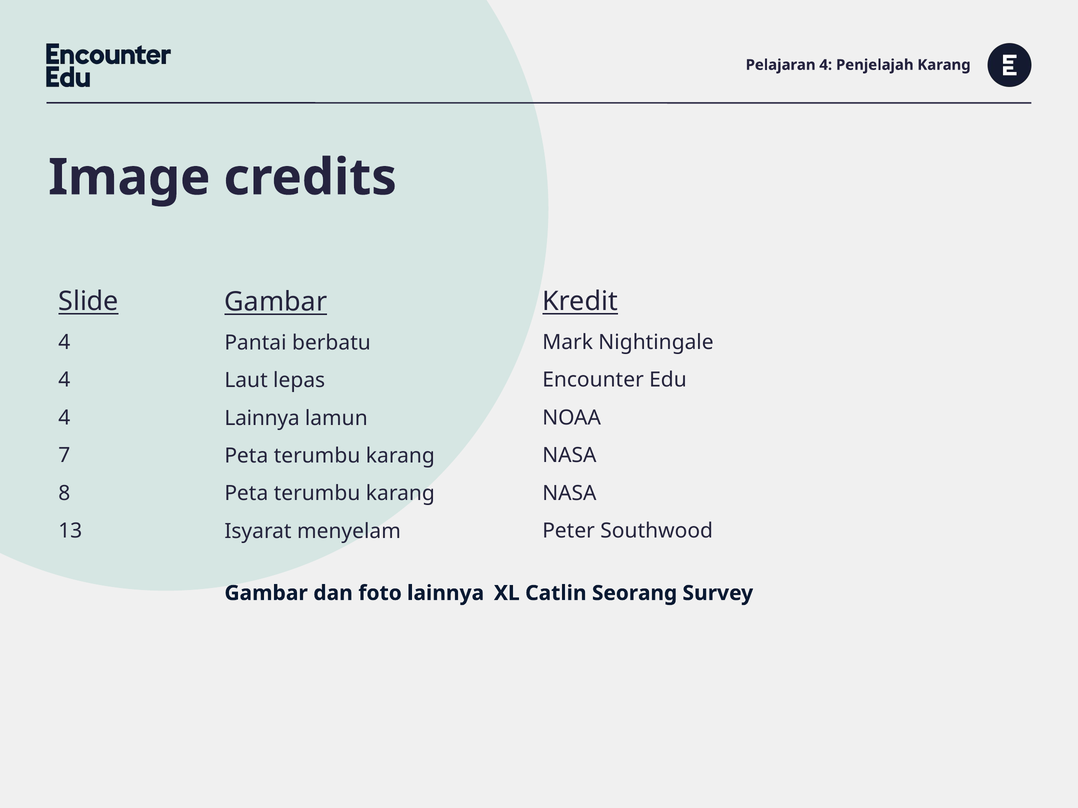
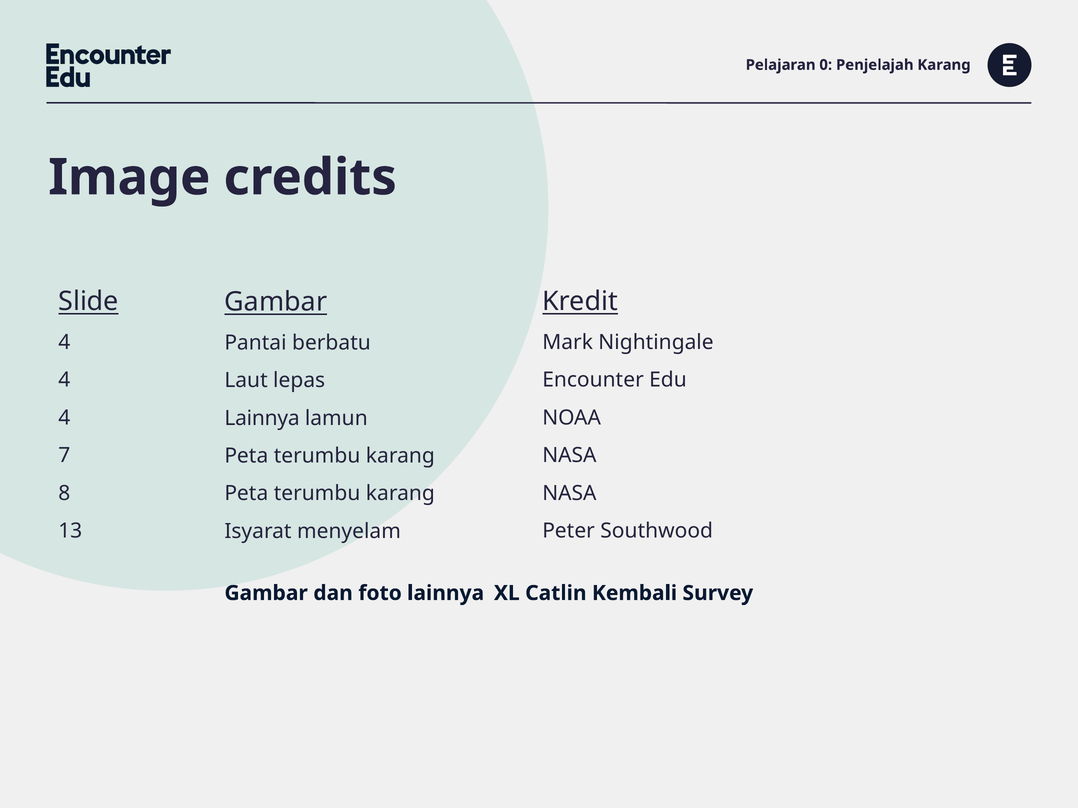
Pelajaran 4: 4 -> 0 (826, 65)
Seorang: Seorang -> Kembali (635, 593)
